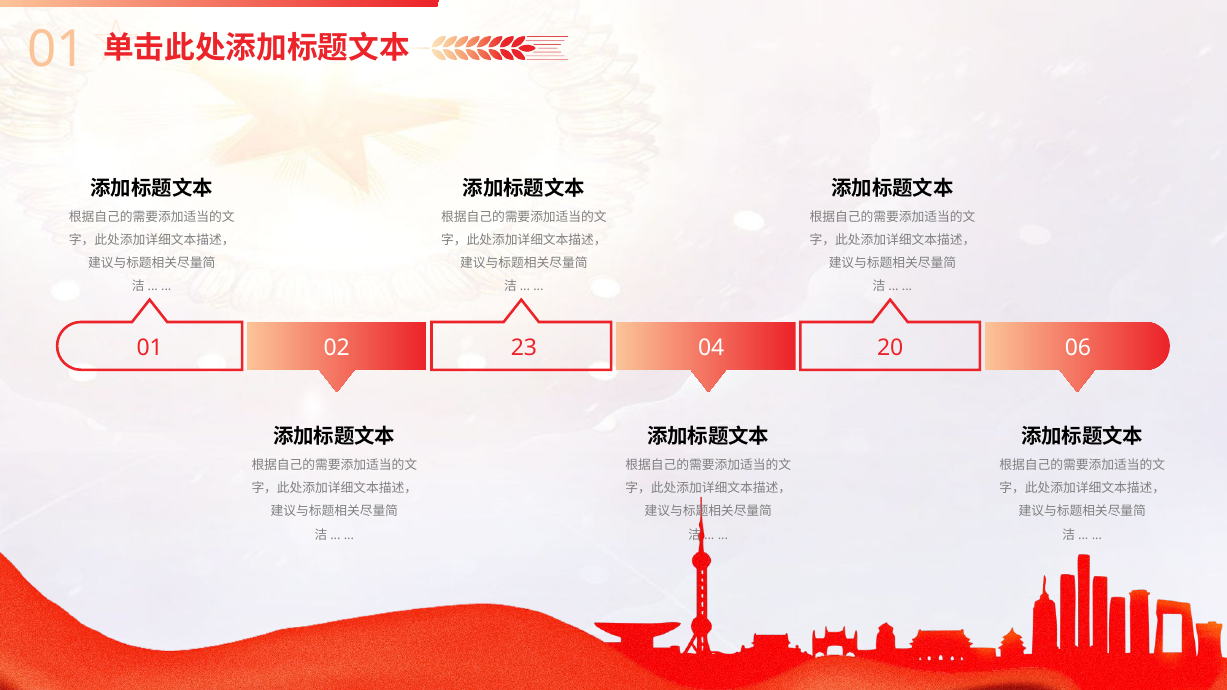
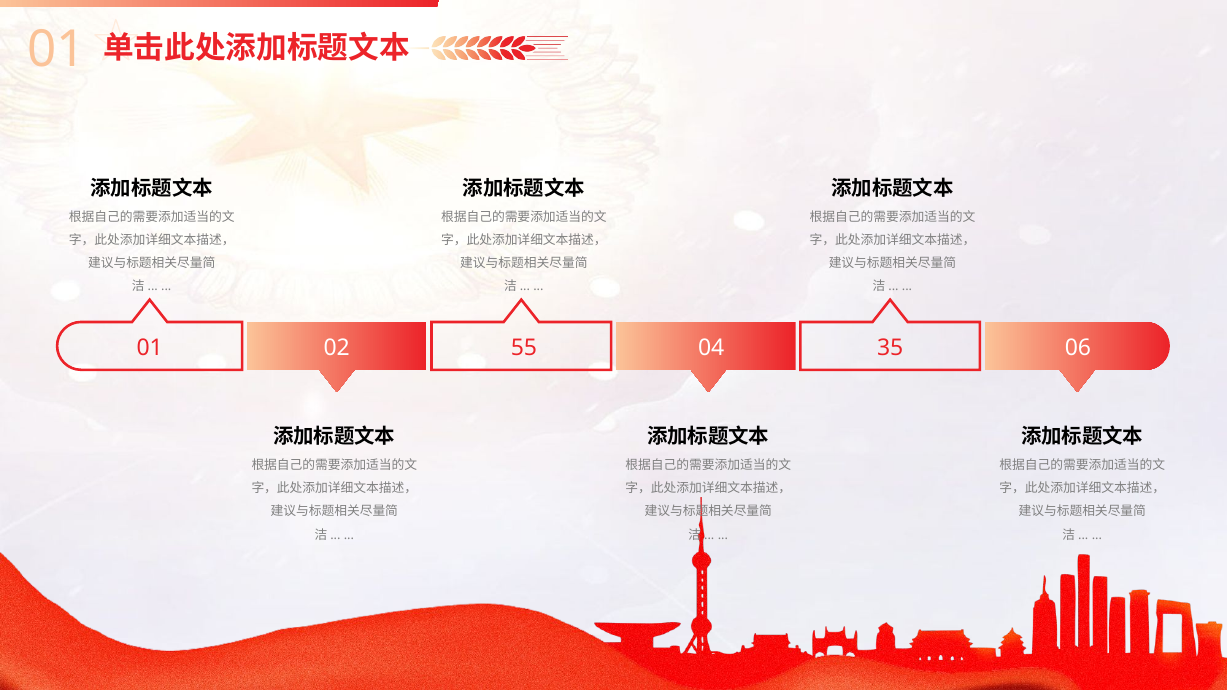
23: 23 -> 55 (524, 348)
20: 20 -> 35 (890, 348)
